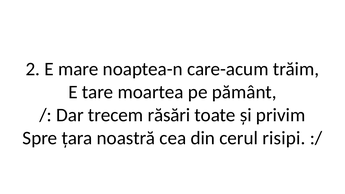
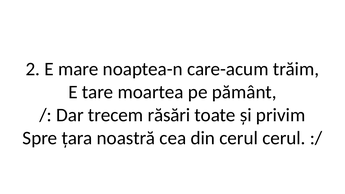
cerul risipi: risipi -> cerul (284, 138)
